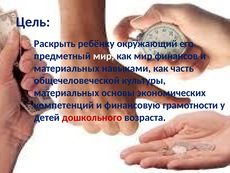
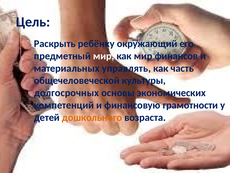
навыками: навыками -> управлять (126, 68)
материальных: материальных -> долгосрочных (66, 93)
дошкольного colour: red -> orange (92, 117)
